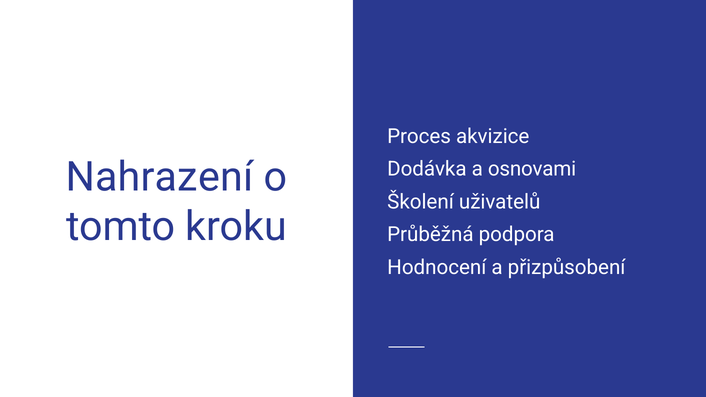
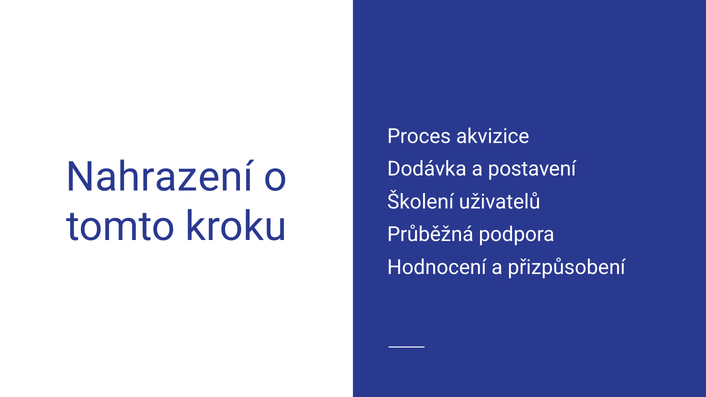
osnovami: osnovami -> postavení (532, 169)
